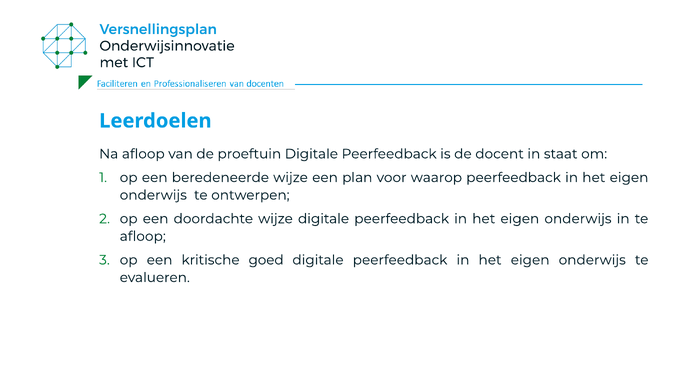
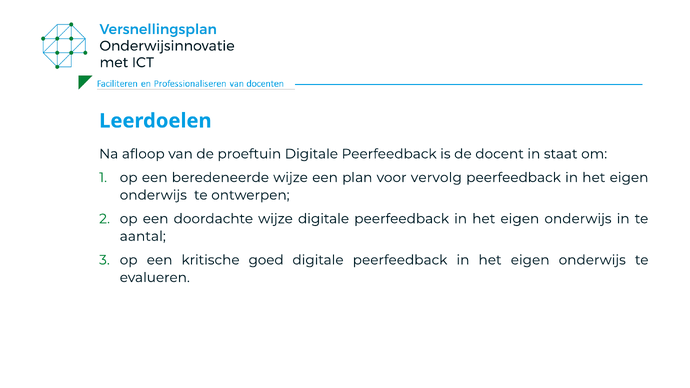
waarop: waarop -> vervolg (436, 178)
afloop: afloop -> aantal (143, 236)
